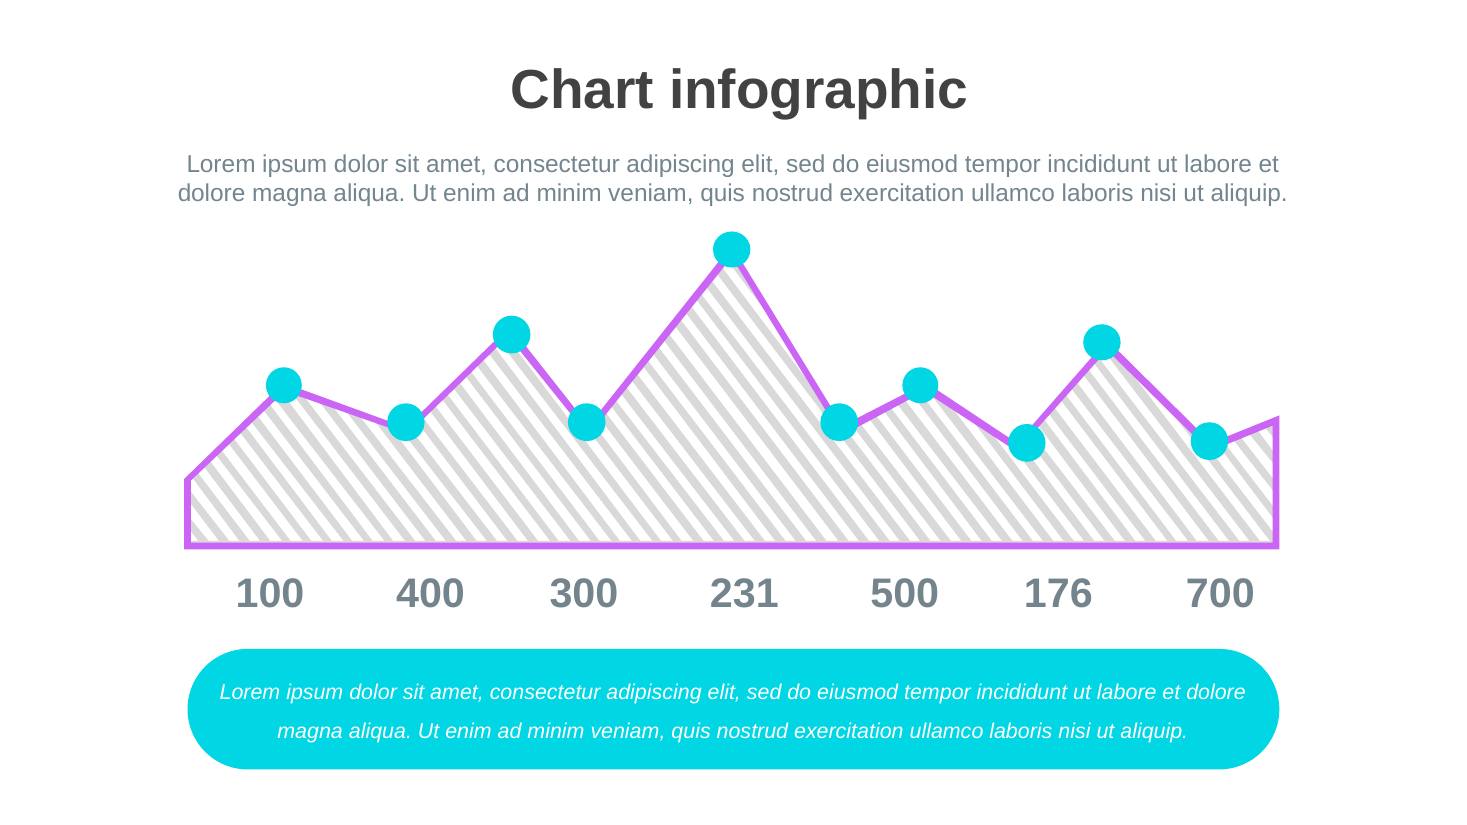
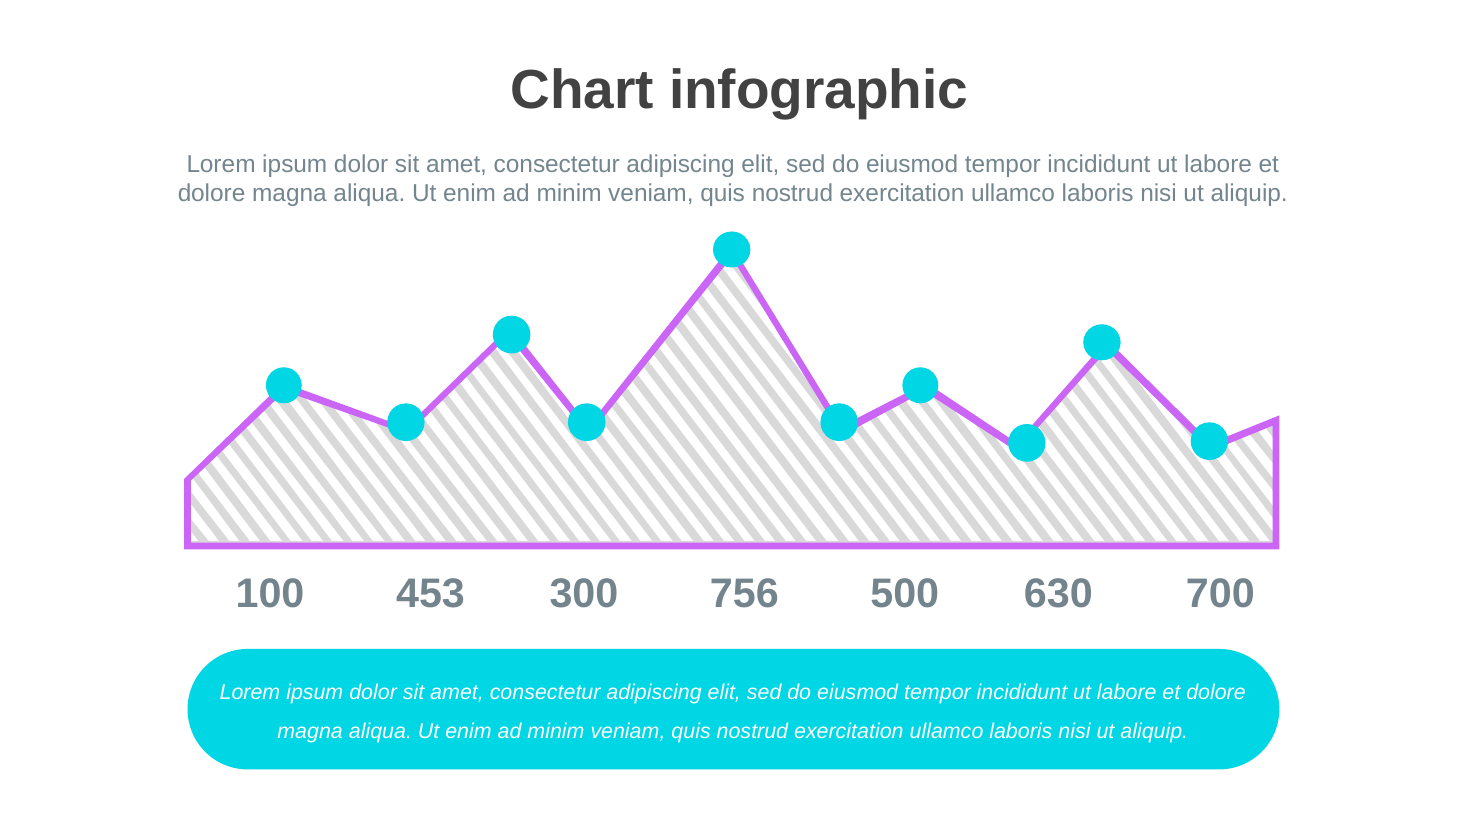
400: 400 -> 453 (431, 594)
231: 231 -> 756 (744, 594)
176: 176 -> 630 (1058, 594)
